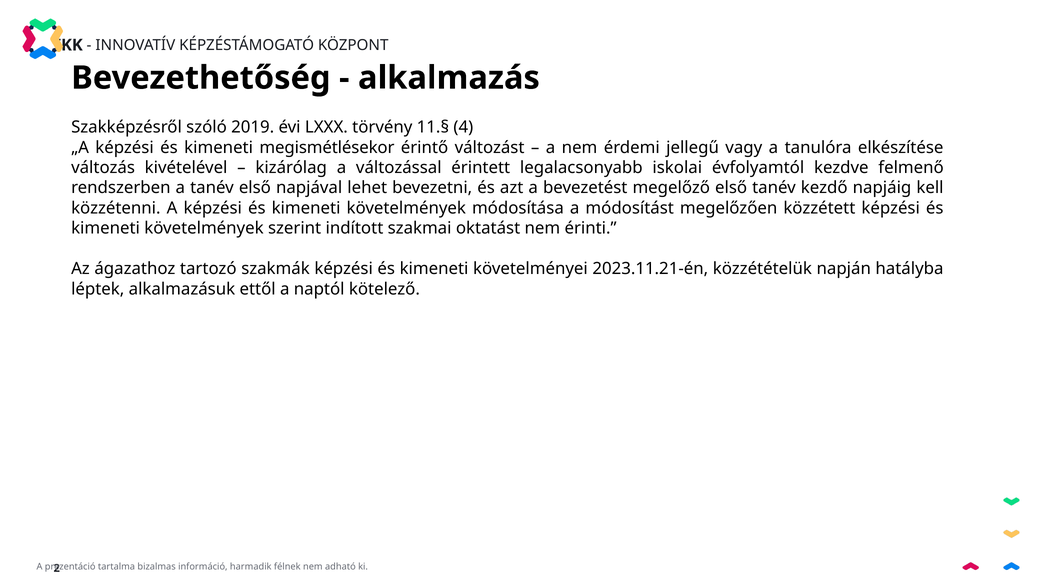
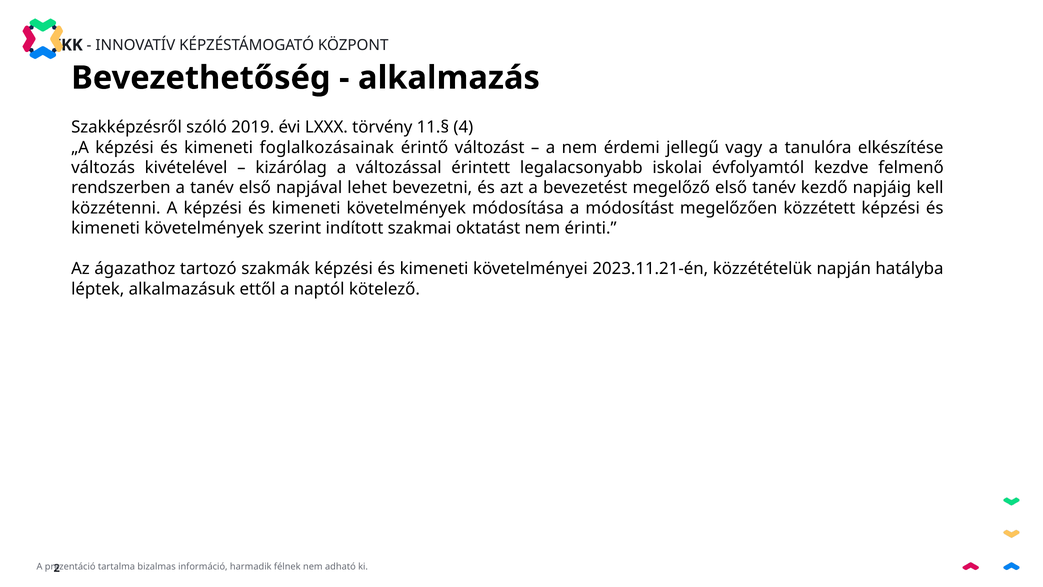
megismétlésekor: megismétlésekor -> foglalkozásainak (327, 147)
